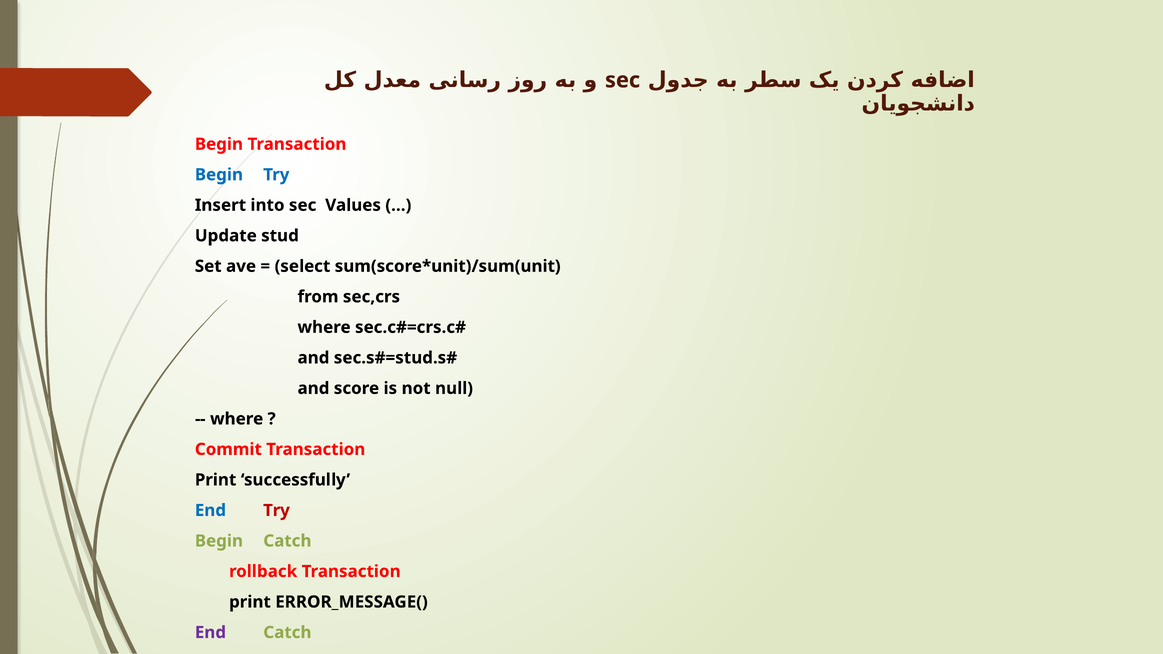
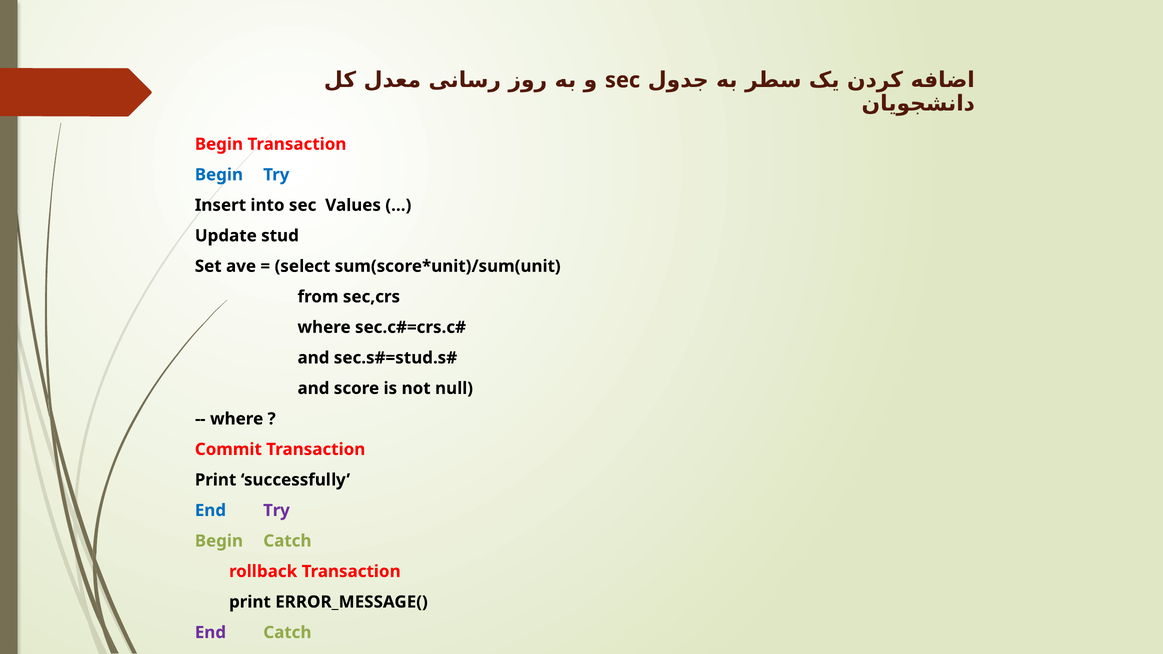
Try colour: red -> purple (276, 511)
